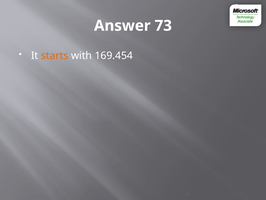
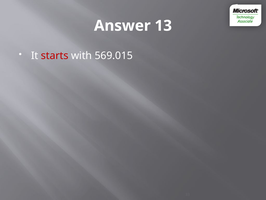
73: 73 -> 13 (163, 26)
starts colour: orange -> red (55, 56)
169.454: 169.454 -> 569.015 (114, 56)
